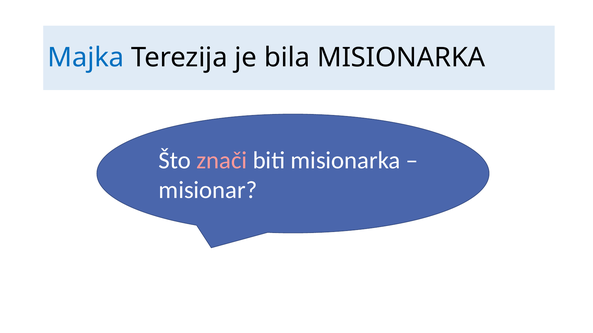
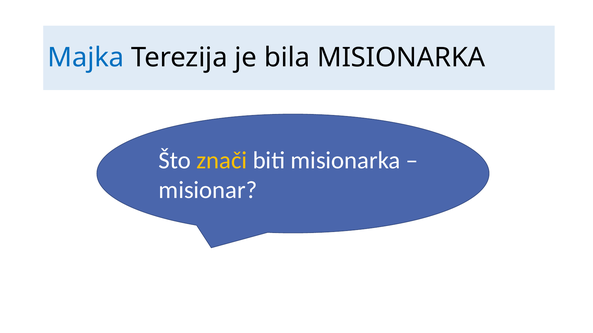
znači colour: pink -> yellow (222, 161)
